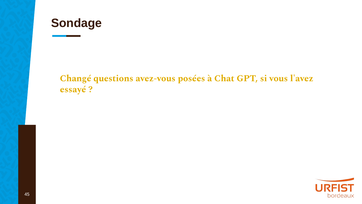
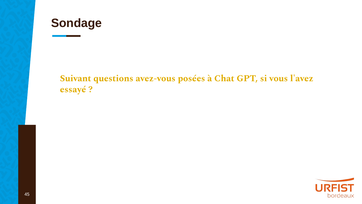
Changé: Changé -> Suivant (76, 78)
